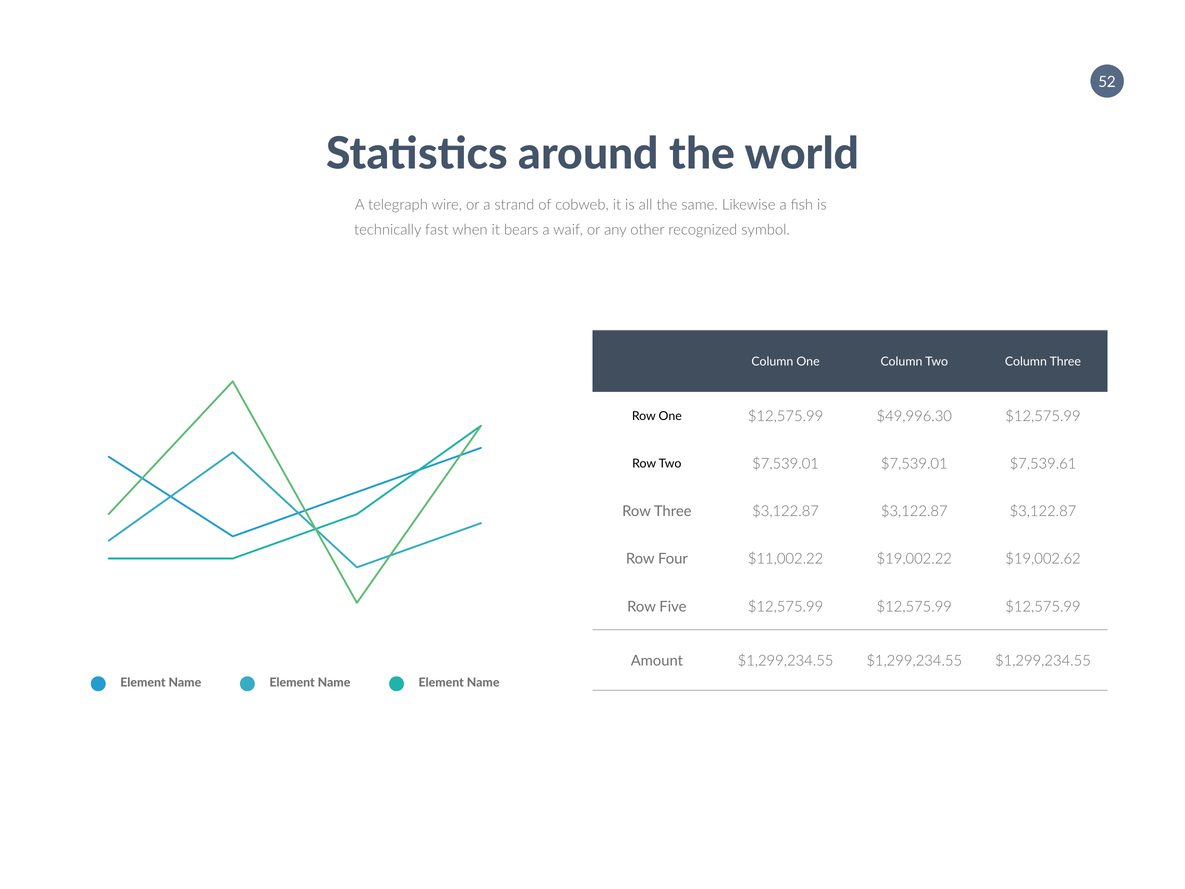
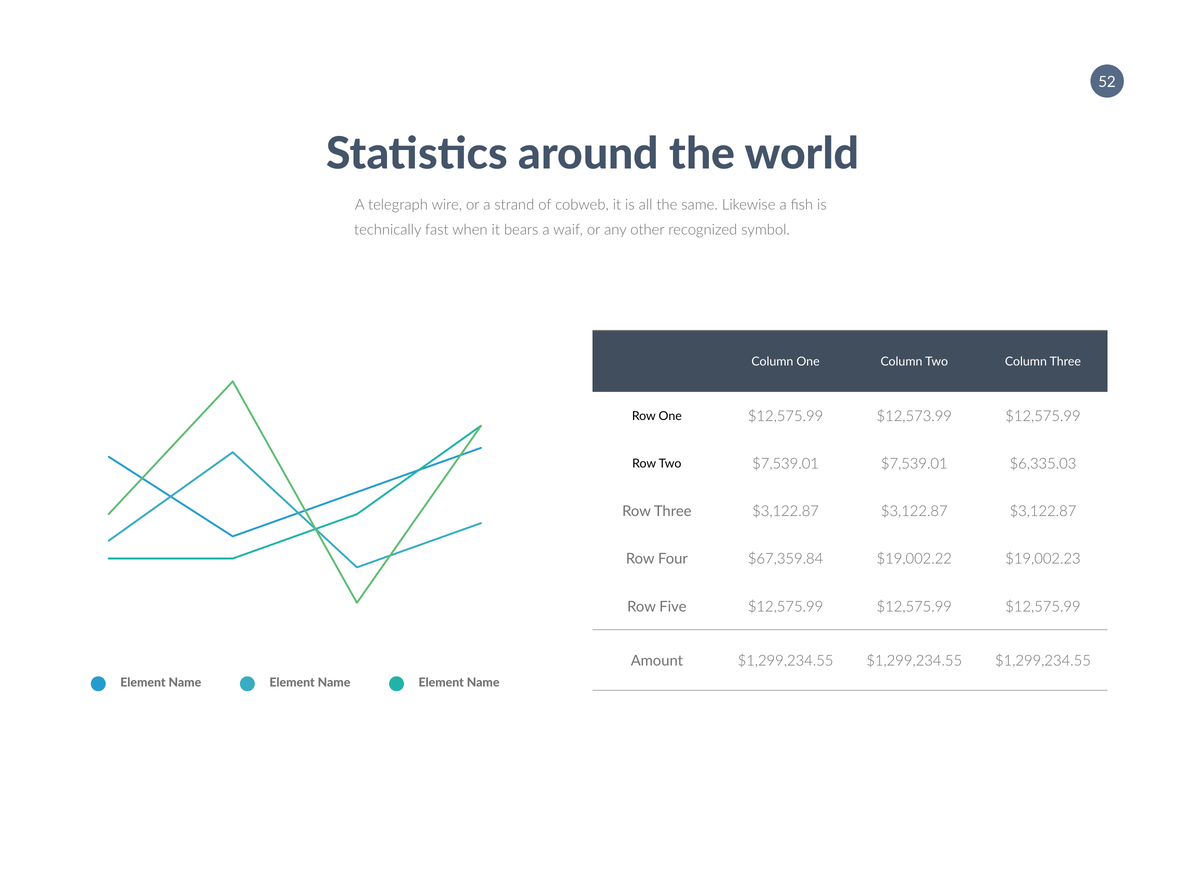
$49,996.30: $49,996.30 -> $12,573.99 (914, 416)
$7,539.61: $7,539.61 -> $6,335.03 (1043, 464)
$11,002.22: $11,002.22 -> $67,359.84 (786, 559)
$19,002.62: $19,002.62 -> $19,002.23 (1043, 559)
